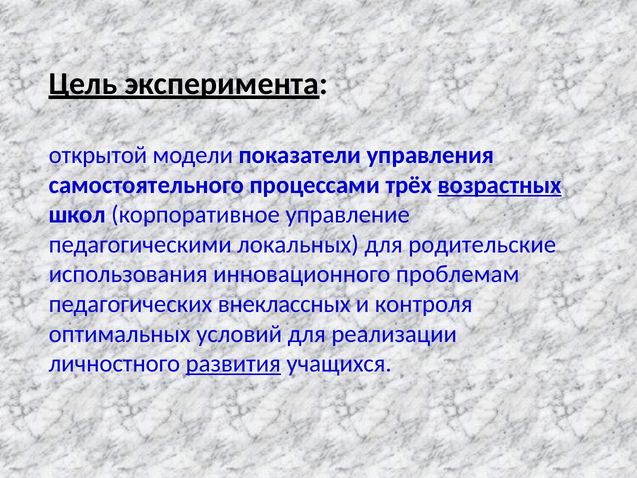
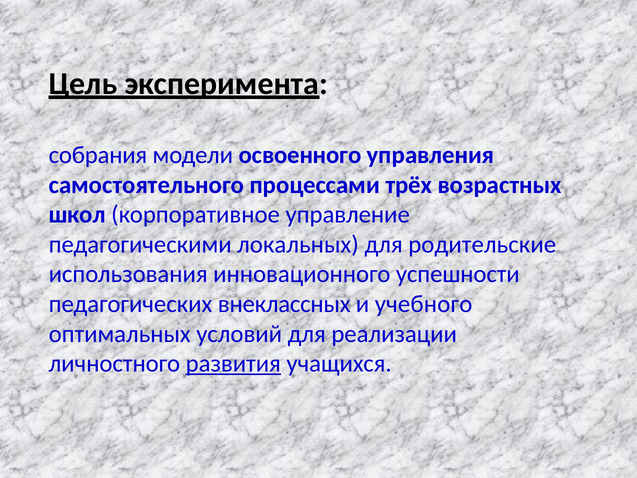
открытой: открытой -> собрания (98, 155)
показатели: показатели -> освоенного (300, 155)
возрастных underline: present -> none (500, 185)
проблемам: проблемам -> успешности (458, 274)
контроля: контроля -> учебного (424, 304)
